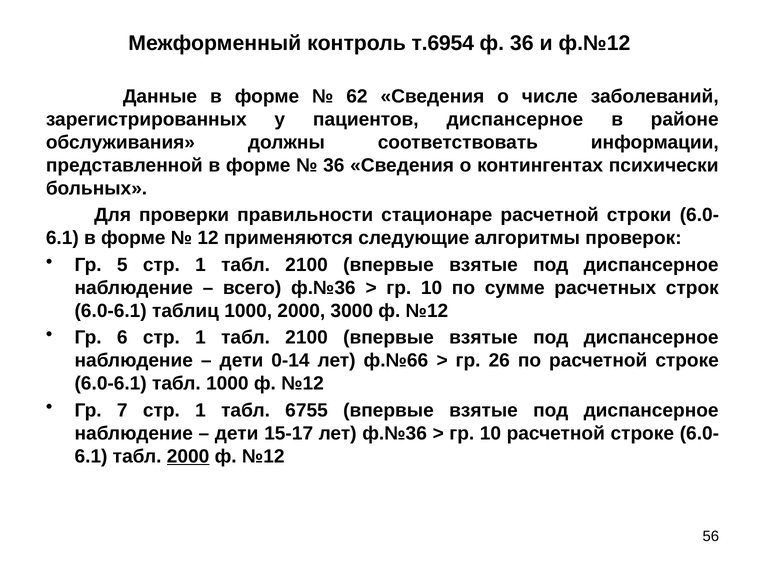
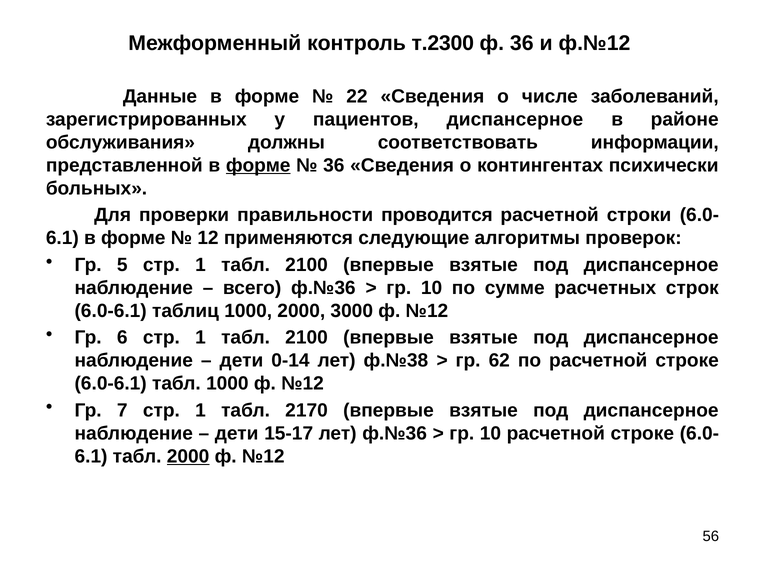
т.6954: т.6954 -> т.2300 (443, 43)
62: 62 -> 22 (357, 96)
форме underline: none -> present (258, 165)
стационаре: стационаре -> проводится (437, 215)
ф.№66: ф.№66 -> ф.№38 (396, 360)
26: 26 -> 62 (499, 360)
6755: 6755 -> 2170 (307, 410)
